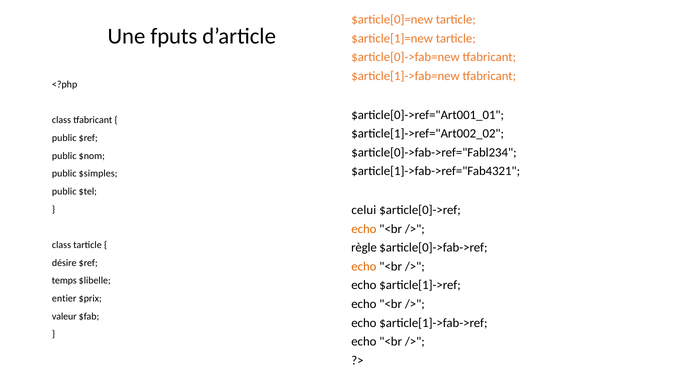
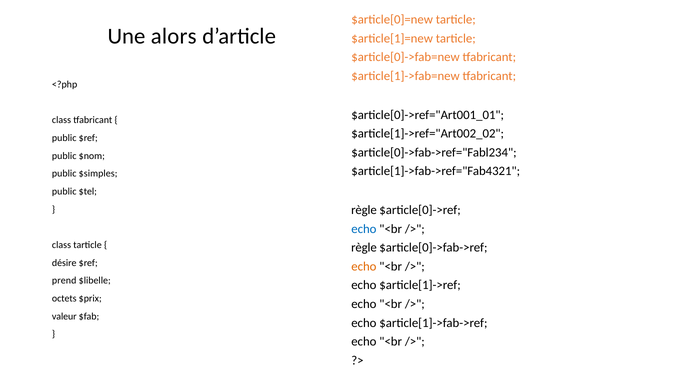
fputs: fputs -> alors (174, 36)
celui: celui -> règle (364, 210)
echo colour: orange -> blue (364, 229)
temps: temps -> prend (64, 281)
entier: entier -> octets (64, 299)
